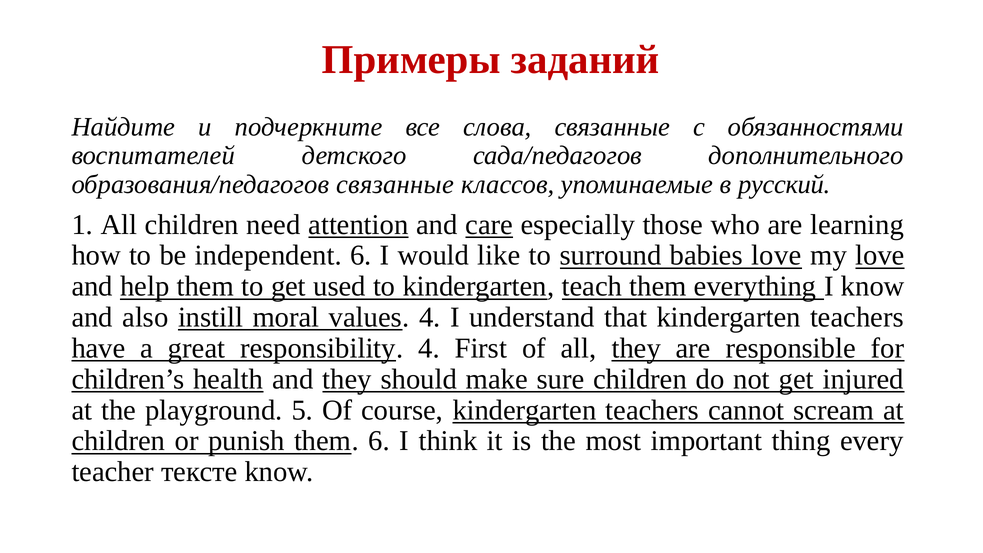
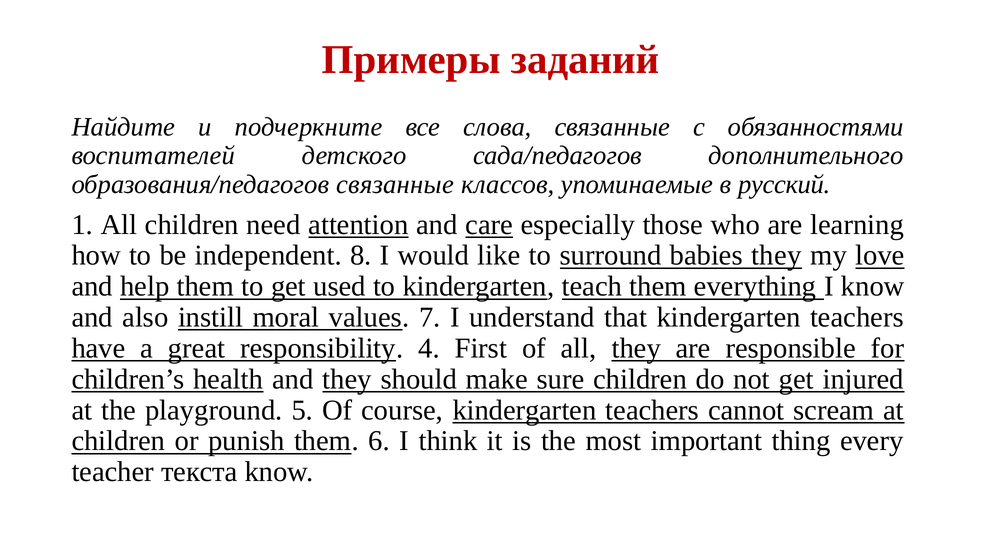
independent 6: 6 -> 8 (361, 255)
babies love: love -> they (776, 255)
values 4: 4 -> 7 (430, 317)
тексте: тексте -> текста (199, 472)
